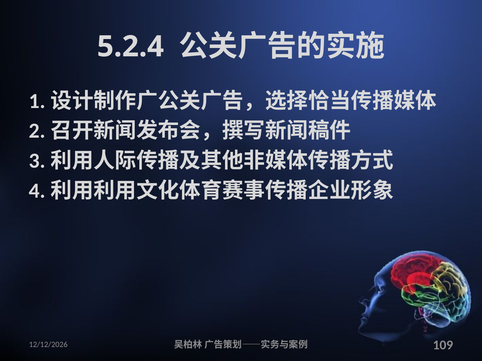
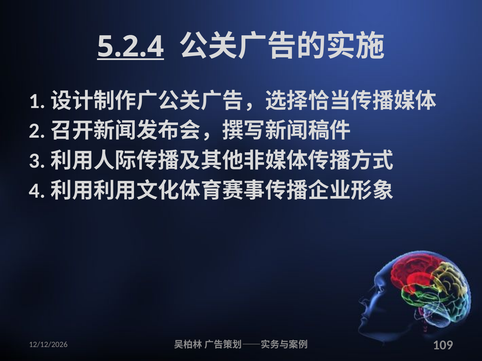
5.2.4 underline: none -> present (130, 47)
